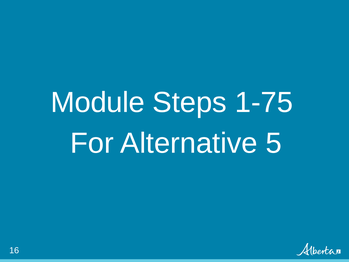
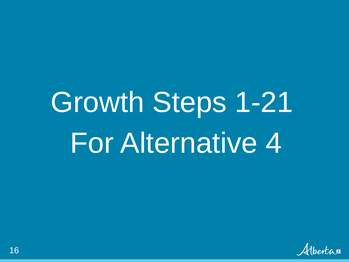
Module: Module -> Growth (98, 102)
1-75: 1-75 -> 1-21 (264, 102)
5: 5 -> 4 (274, 143)
